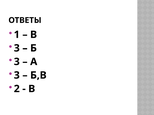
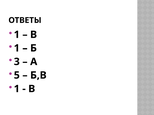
3: 3 -> 1 (17, 48)
3: 3 -> 5 (17, 76)
2: 2 -> 1 (17, 89)
